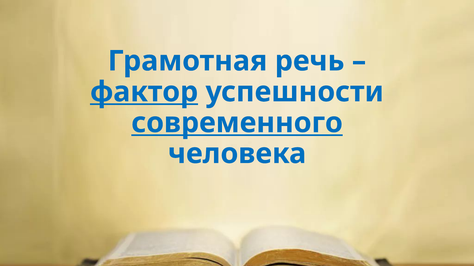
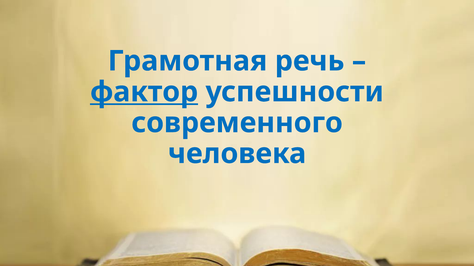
современного underline: present -> none (237, 123)
